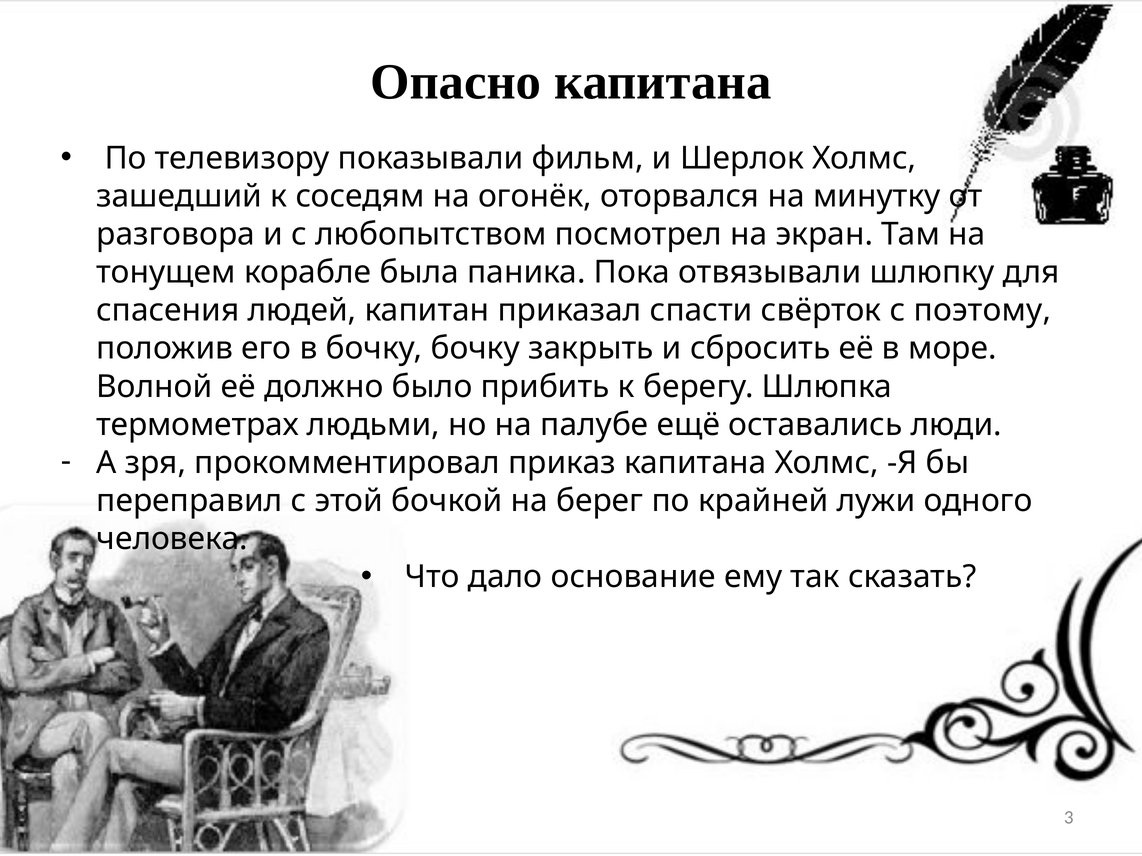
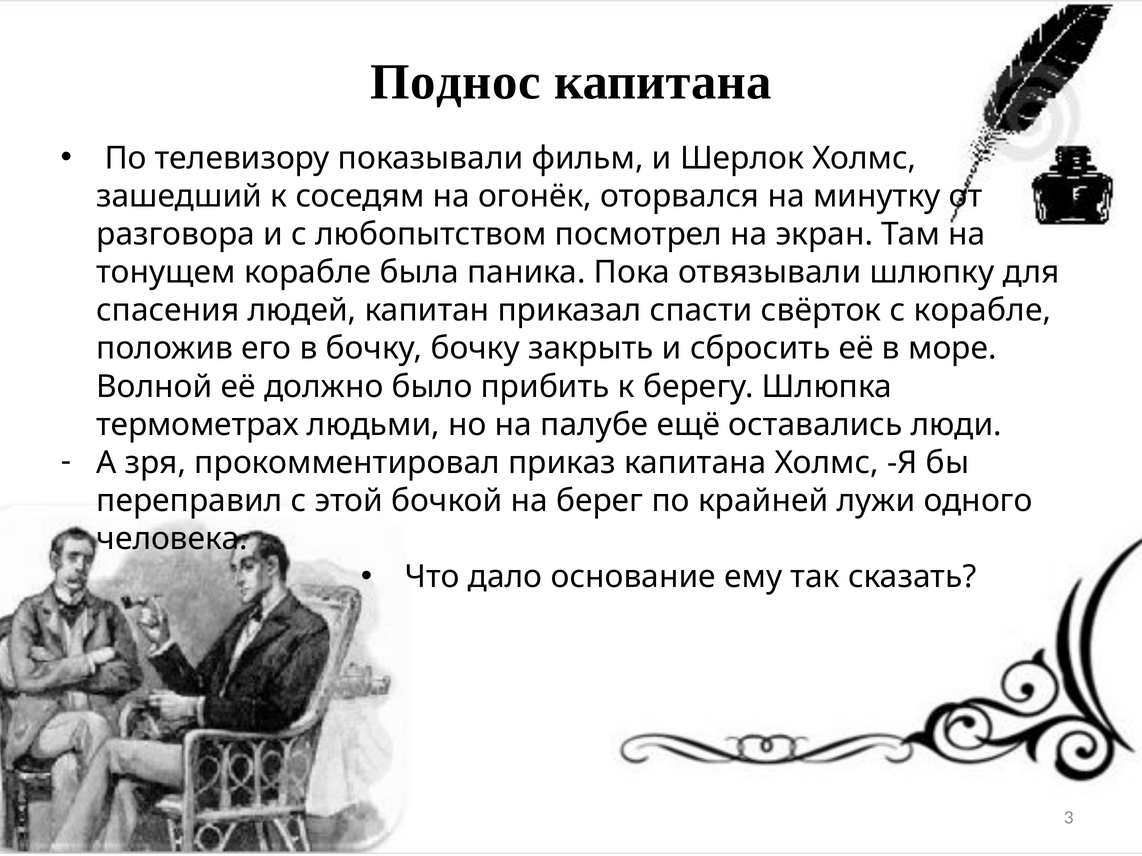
Опасно: Опасно -> Поднос (456, 82)
с поэтому: поэтому -> корабле (982, 311)
